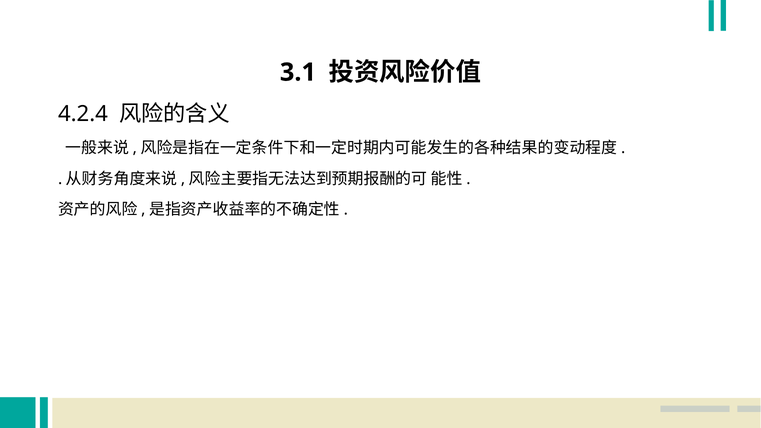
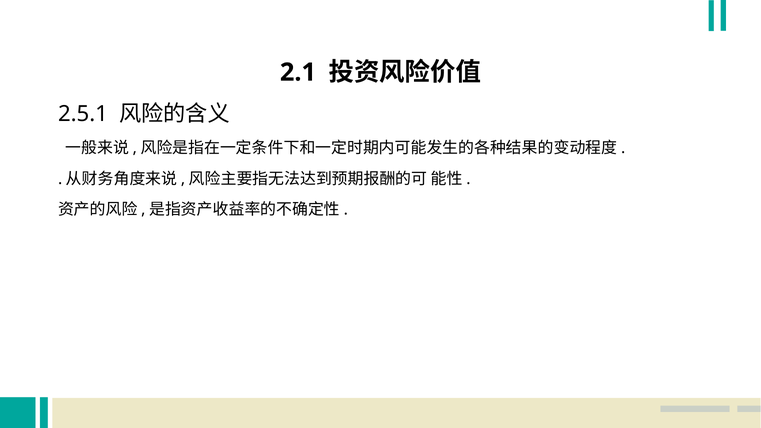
3.1: 3.1 -> 2.1 (298, 72)
4.2.4: 4.2.4 -> 2.5.1 (83, 114)
